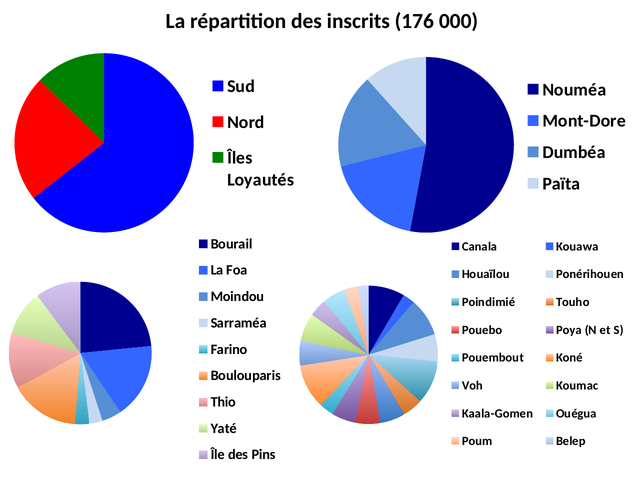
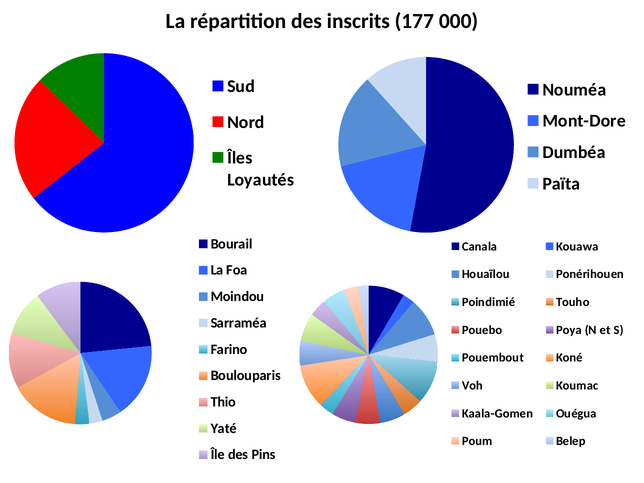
176: 176 -> 177 (414, 21)
